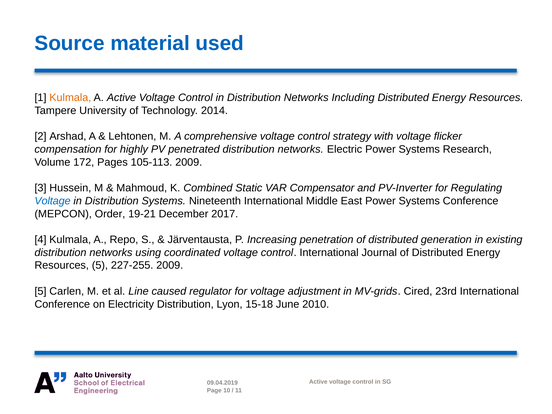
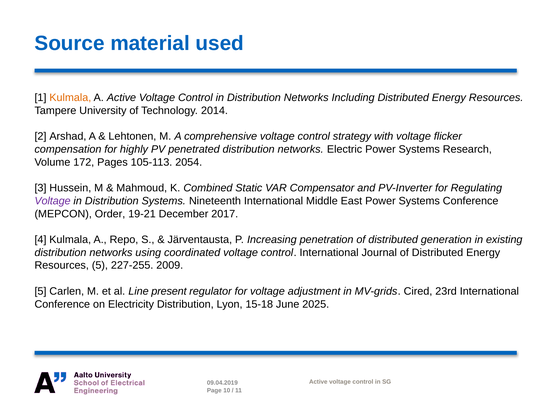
105-113 2009: 2009 -> 2054 (189, 162)
Voltage colour: blue -> purple (53, 201)
caused: caused -> present (169, 291)
2010: 2010 -> 2025 (316, 304)
